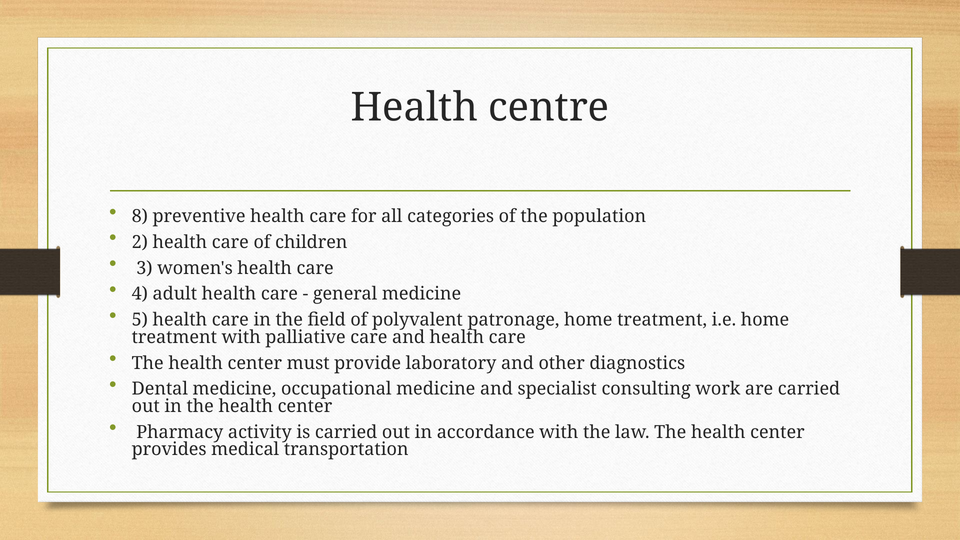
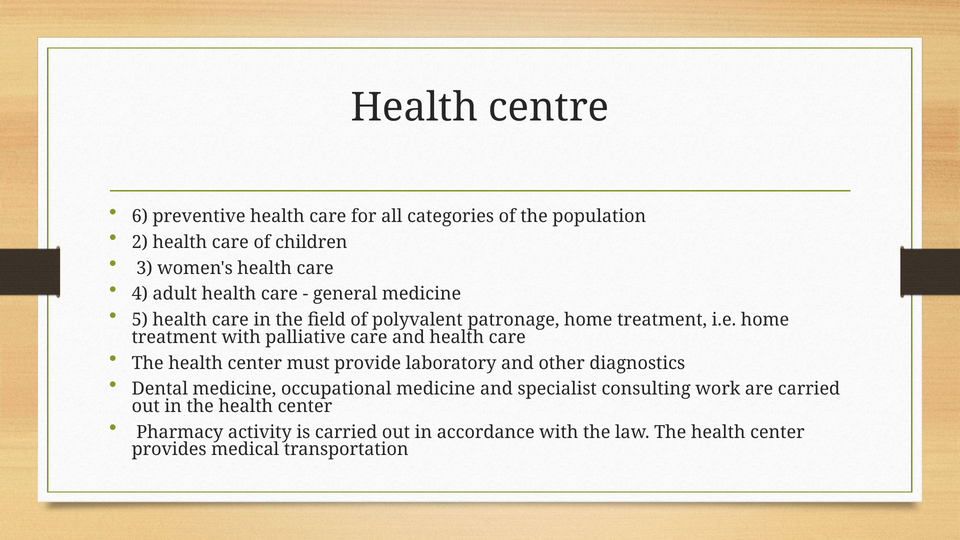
8: 8 -> 6 (140, 216)
